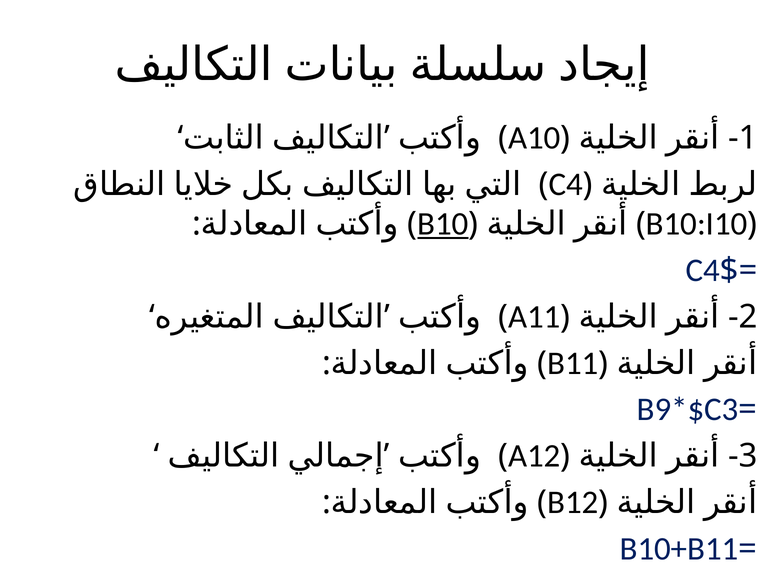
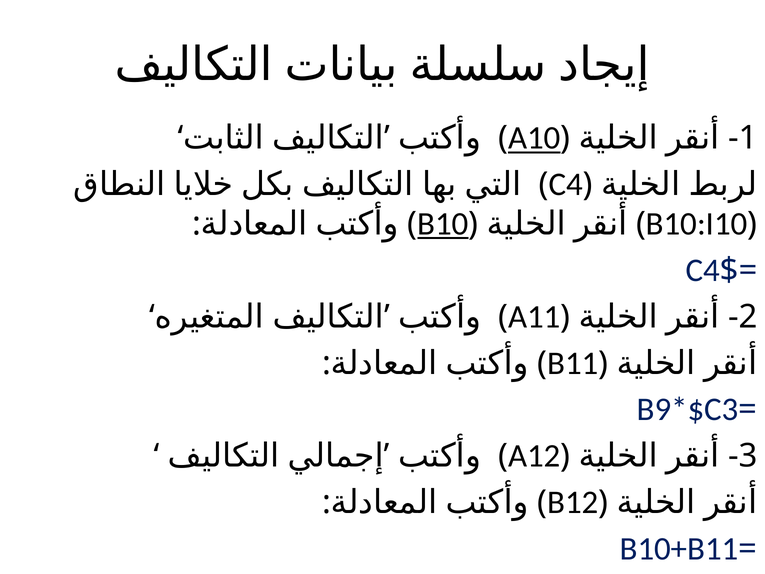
A10 underline: none -> present (534, 138)
